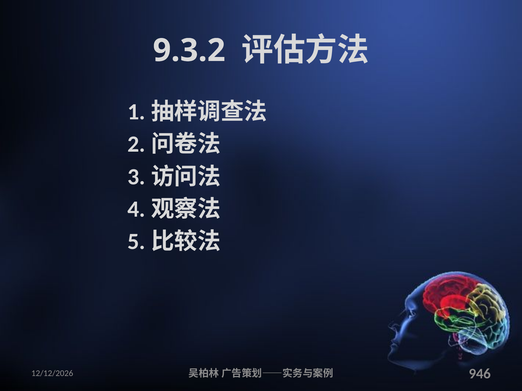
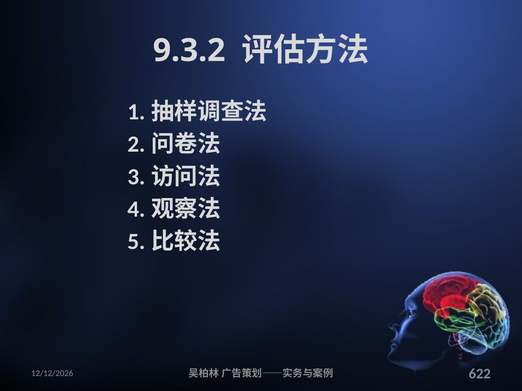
946: 946 -> 622 (480, 374)
